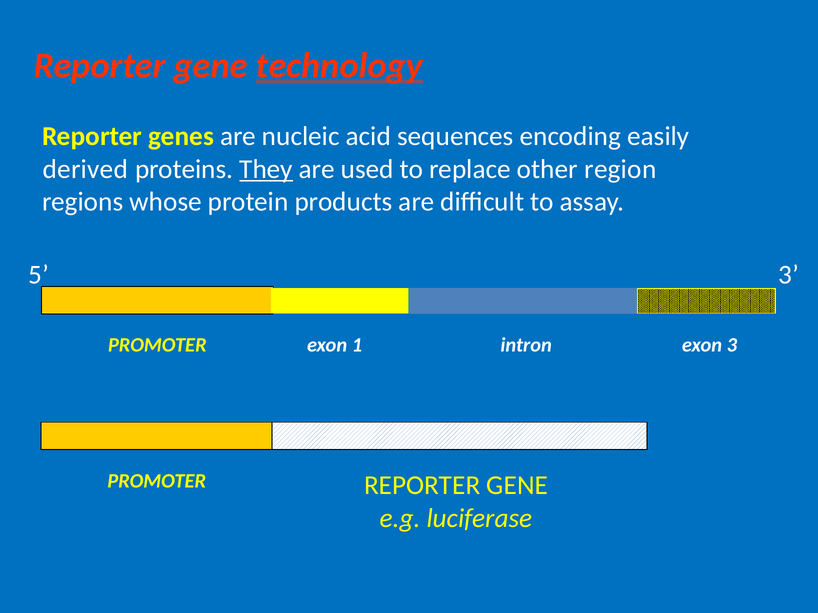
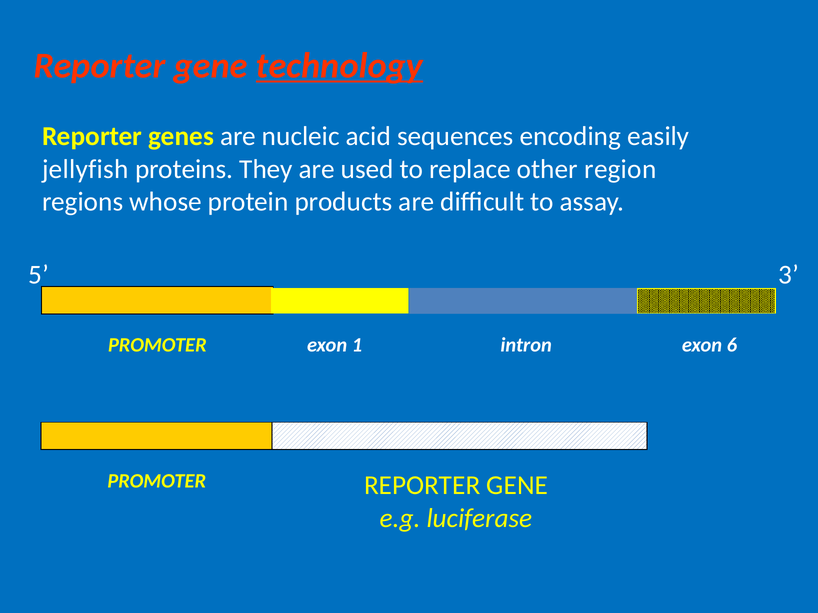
derived: derived -> jellyfish (85, 169)
They underline: present -> none (266, 169)
exon 3: 3 -> 6 (732, 345)
